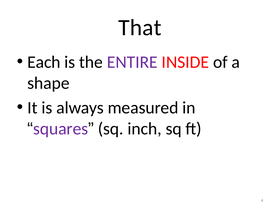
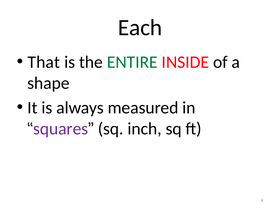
That: That -> Each (140, 28)
Each: Each -> That (44, 62)
ENTIRE colour: purple -> green (132, 62)
